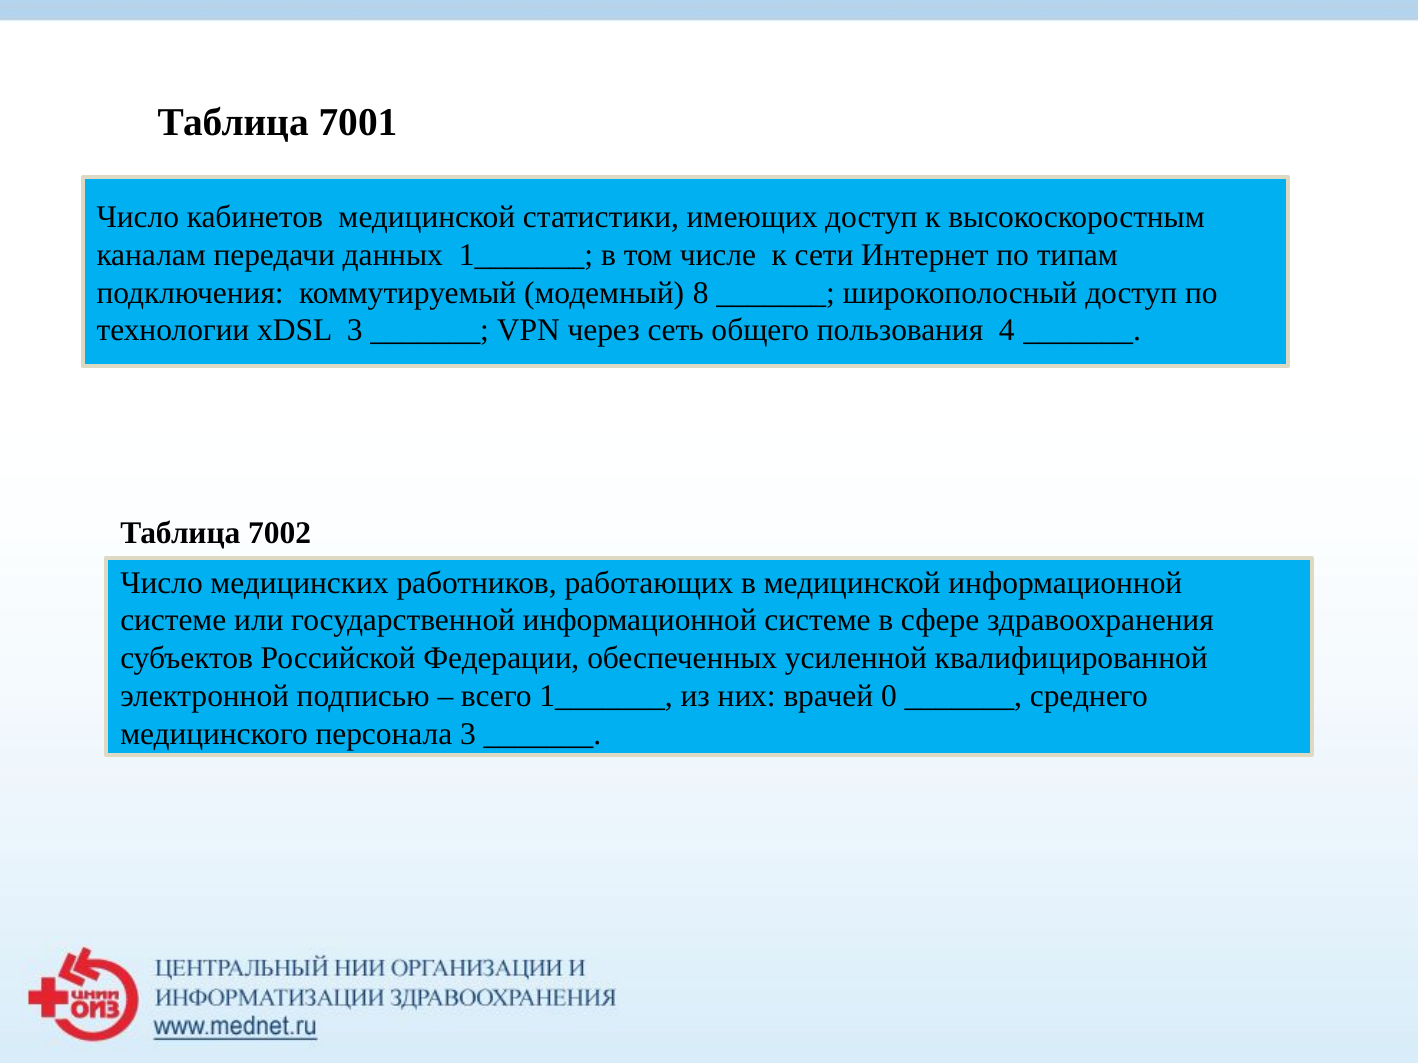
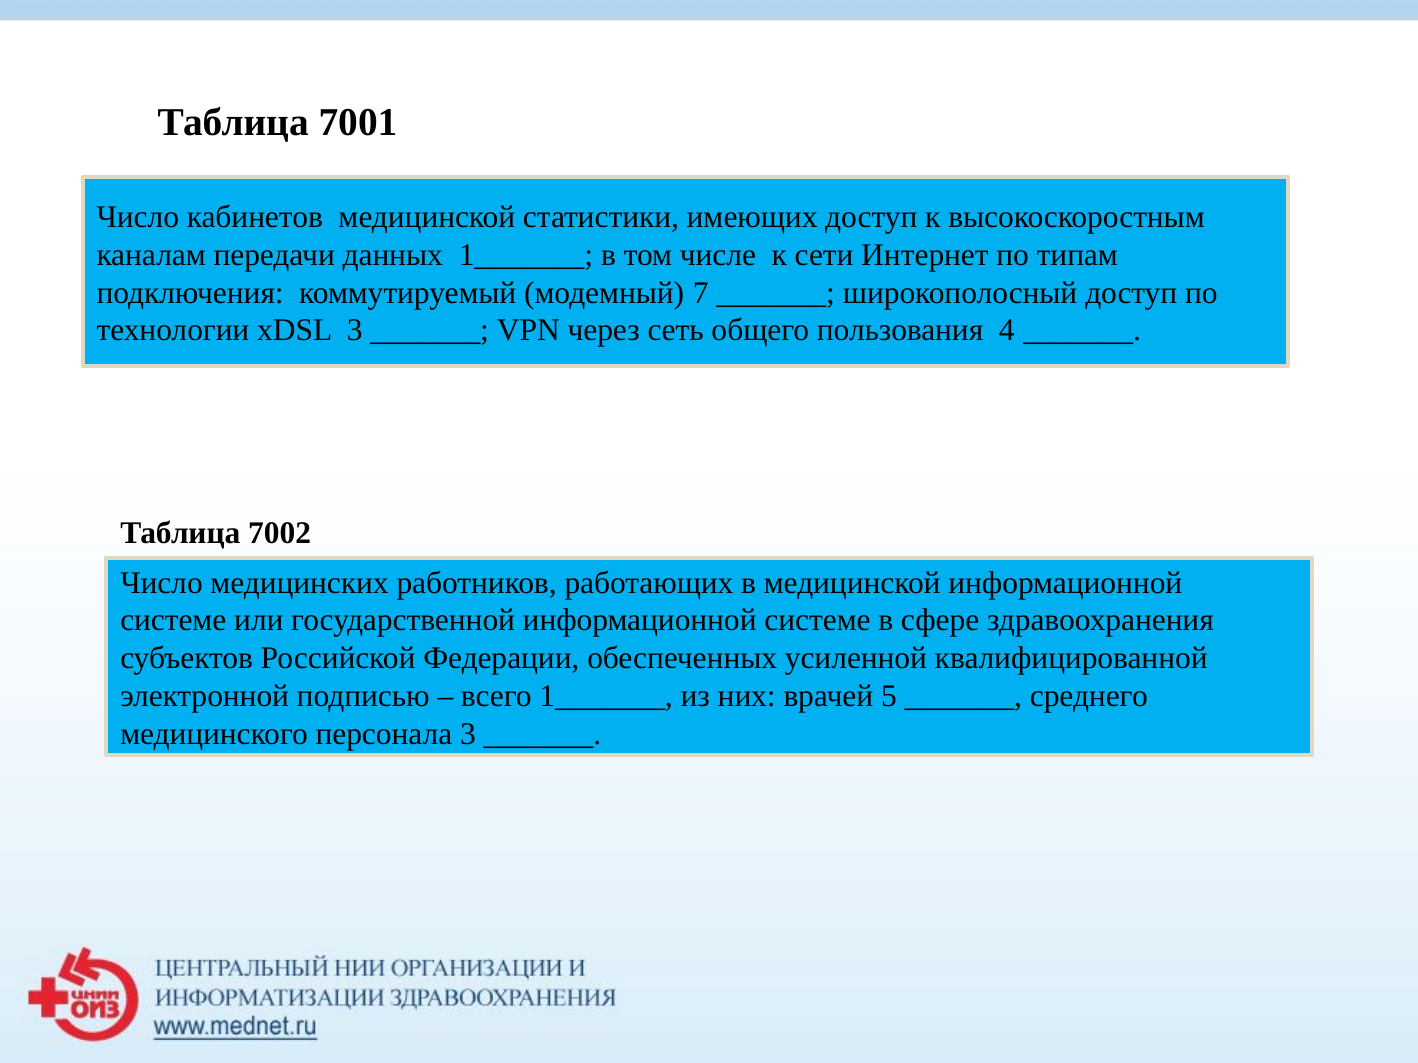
8: 8 -> 7 (701, 293)
0: 0 -> 5 (889, 696)
